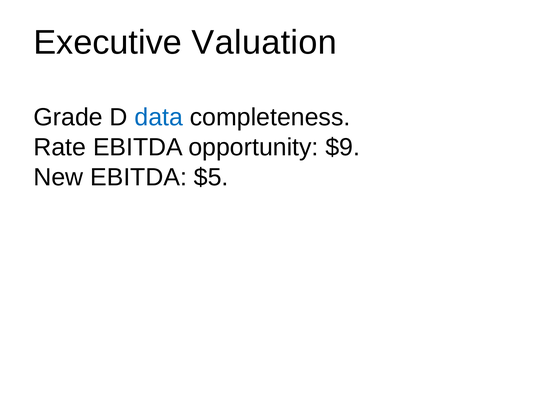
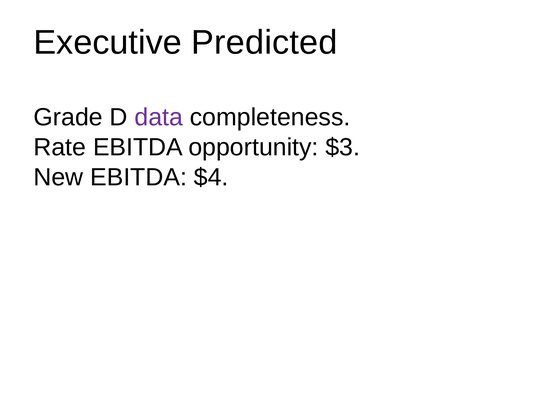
Valuation: Valuation -> Predicted (264, 43)
data colour: blue -> purple (159, 117)
$9: $9 -> $3 (343, 147)
$5: $5 -> $4 (211, 177)
